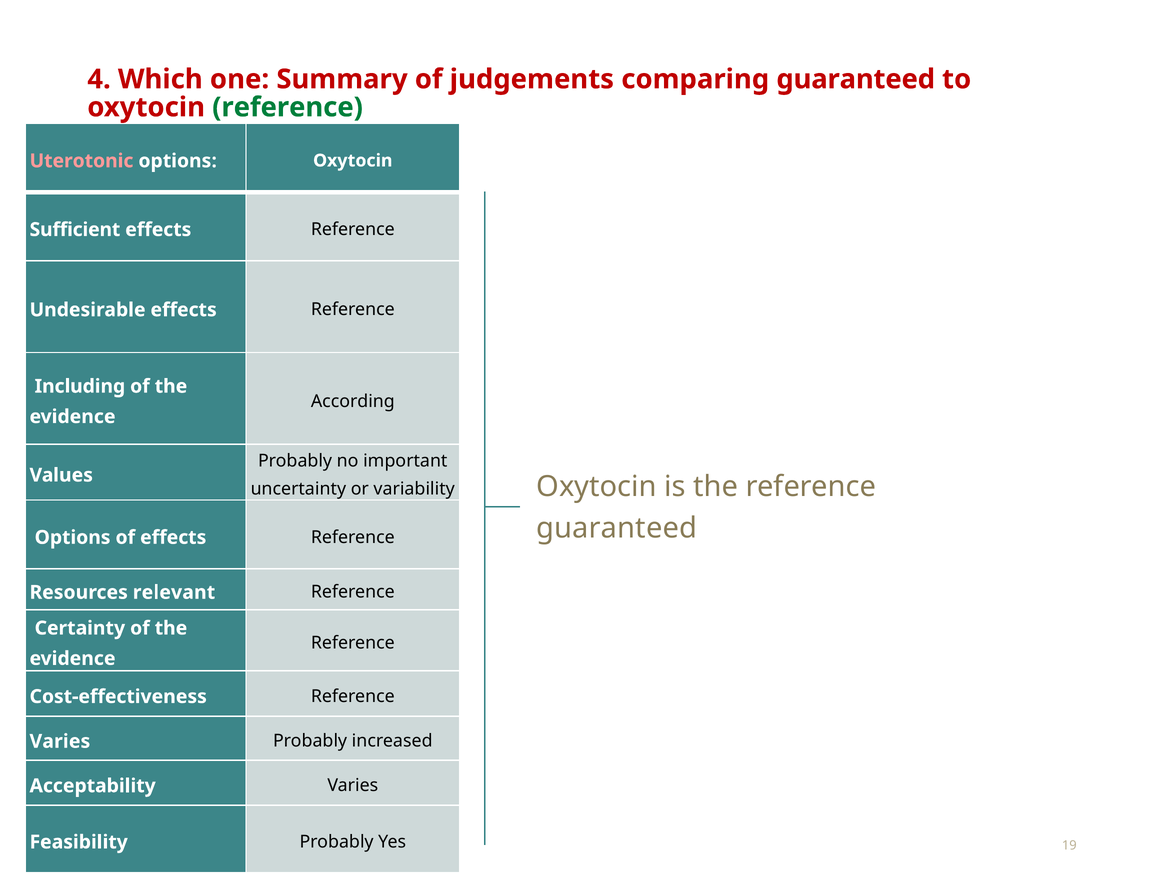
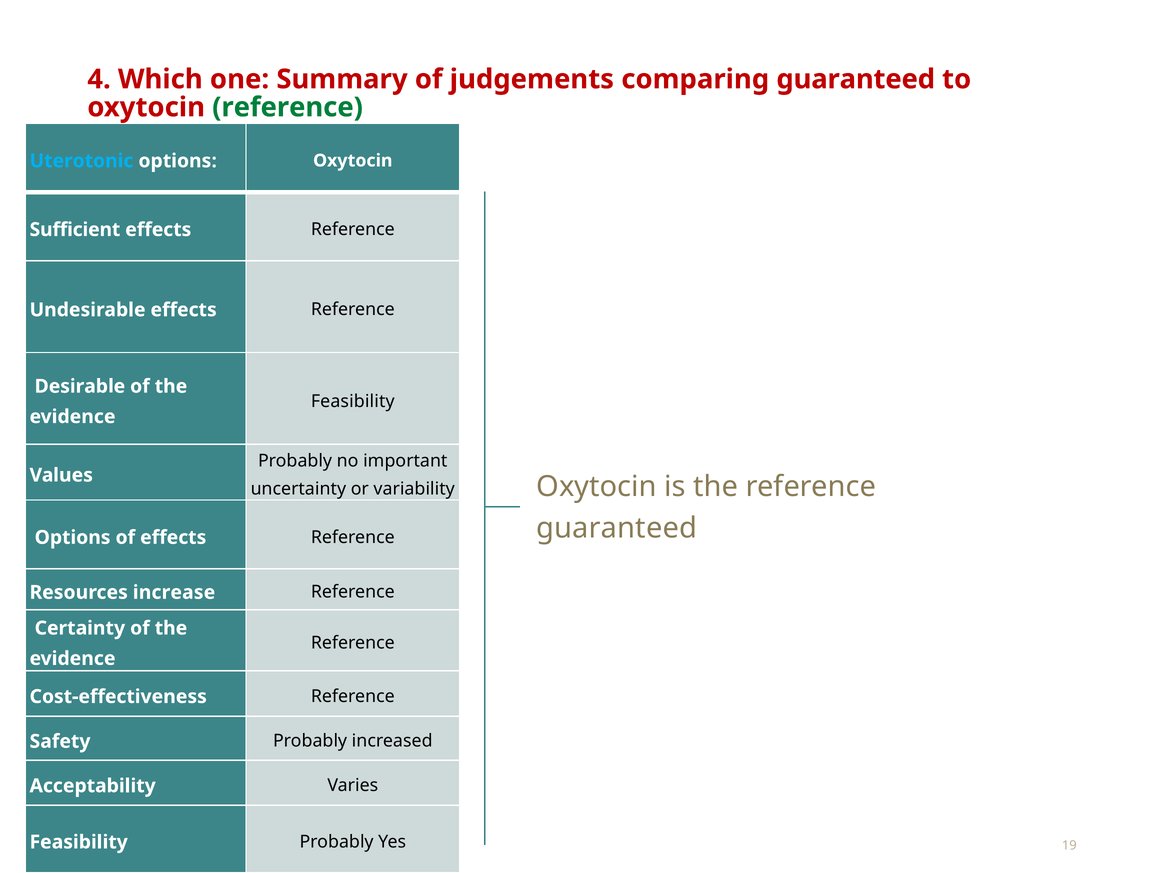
Uterotonic colour: pink -> light blue (81, 161)
Including: Including -> Desirable (80, 386)
According: According -> Feasibility (353, 401)
relevant: relevant -> increase (174, 592)
Varies: Varies -> Safety (60, 741)
